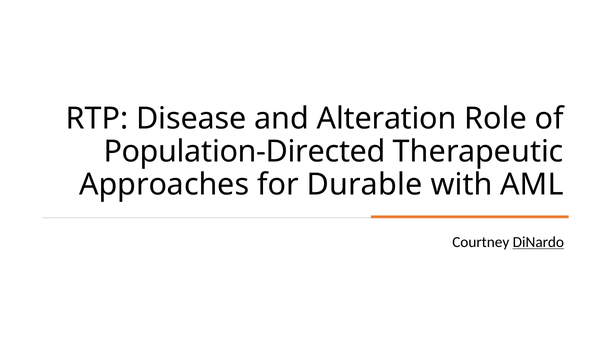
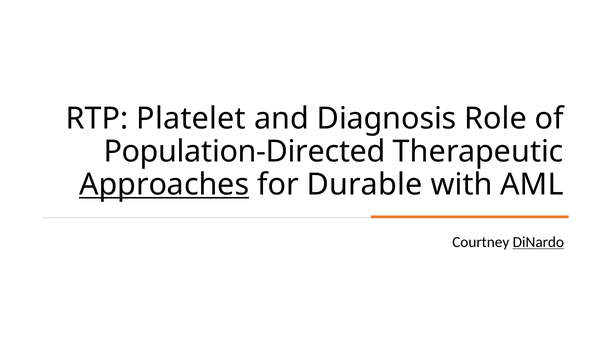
Disease: Disease -> Platelet (191, 119)
Alteration: Alteration -> Diagnosis (387, 119)
Approaches underline: none -> present (164, 185)
